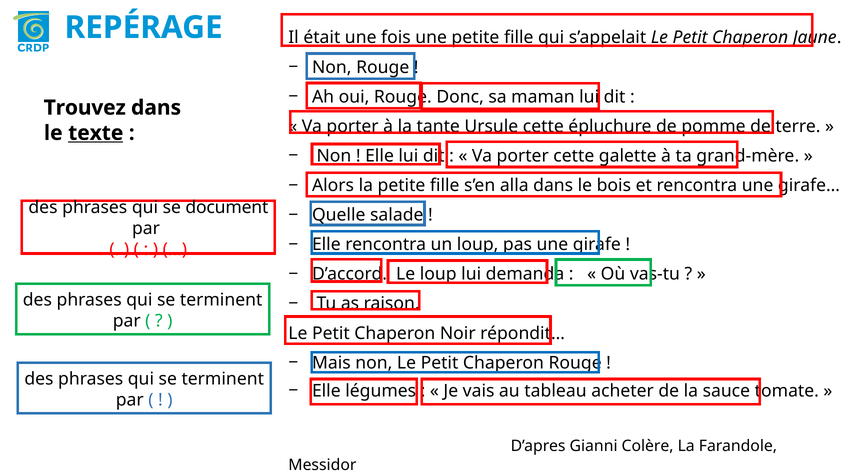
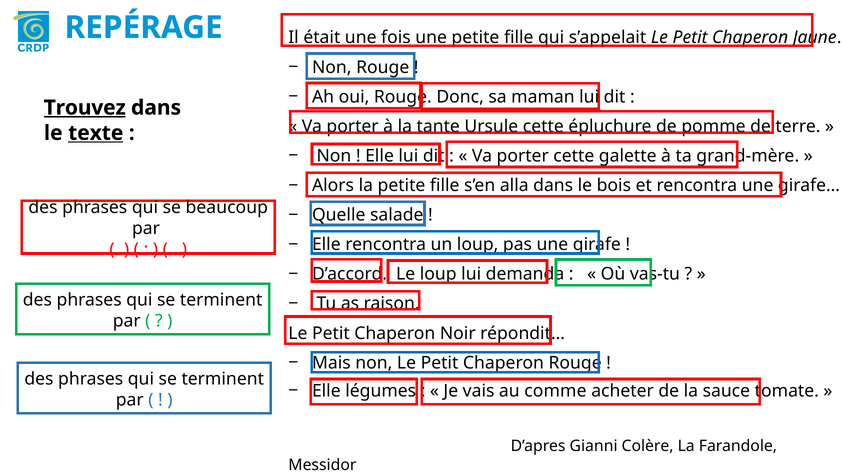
Trouvez underline: none -> present (85, 108)
document: document -> beaucoup (227, 207)
tableau: tableau -> comme (555, 391)
